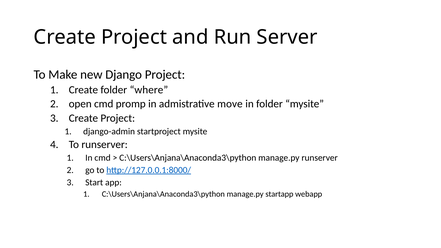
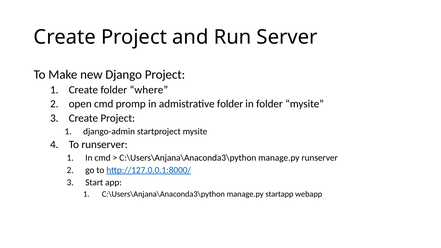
admistrative move: move -> folder (230, 104)
